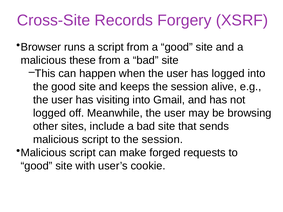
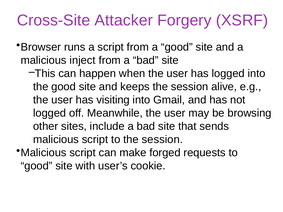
Records: Records -> Attacker (124, 20)
these: these -> inject (83, 60)
